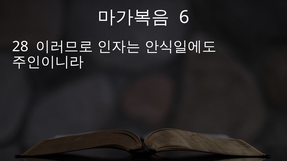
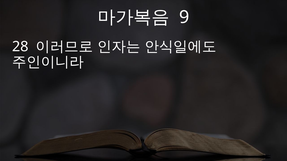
6: 6 -> 9 (184, 17)
